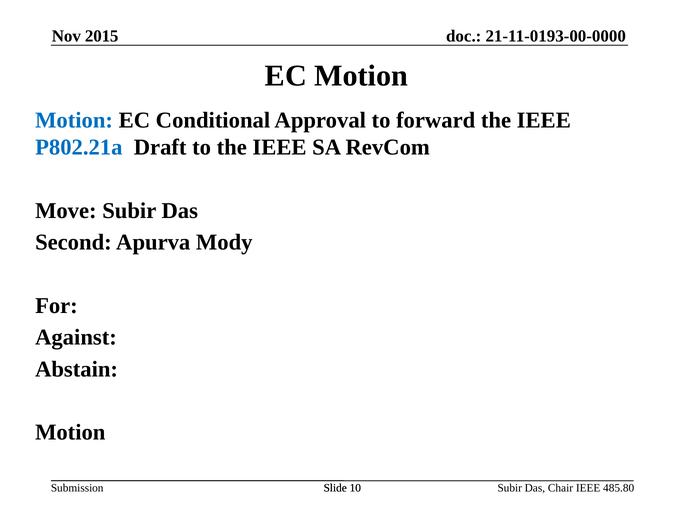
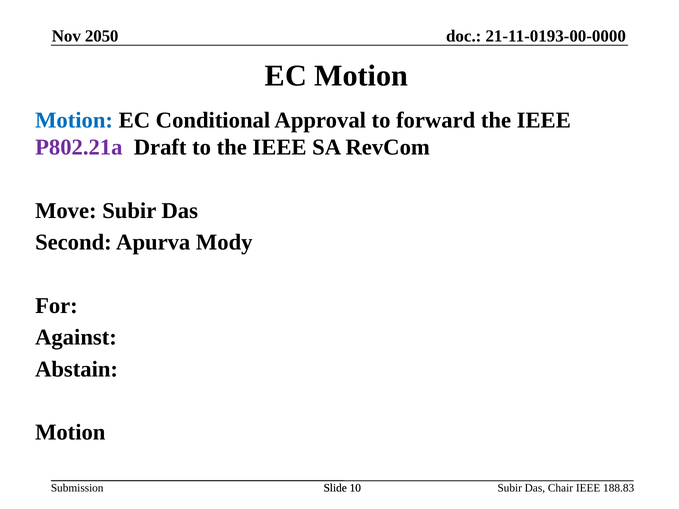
2015: 2015 -> 2050 (102, 36)
P802.21a colour: blue -> purple (79, 148)
485.80: 485.80 -> 188.83 (619, 488)
